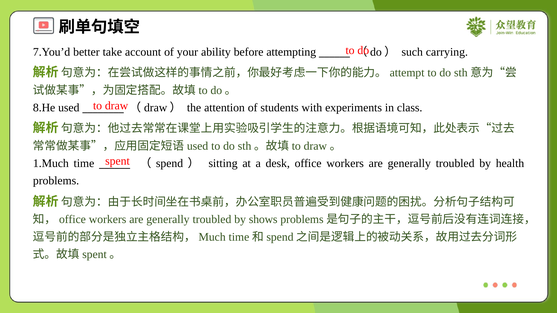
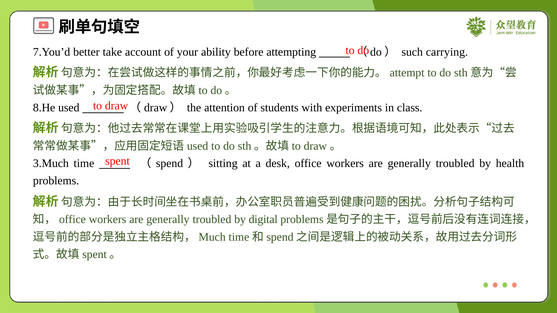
1.Much: 1.Much -> 3.Much (51, 164)
shows: shows -> digital (263, 220)
